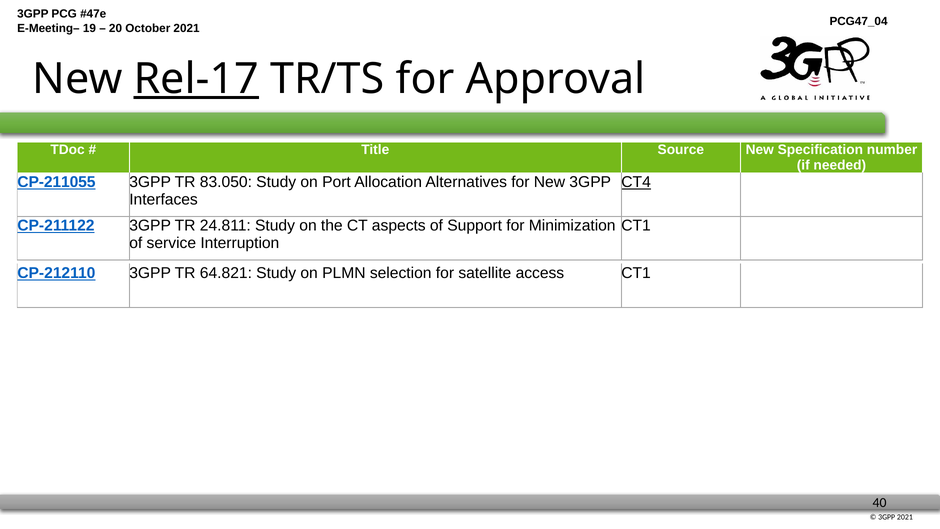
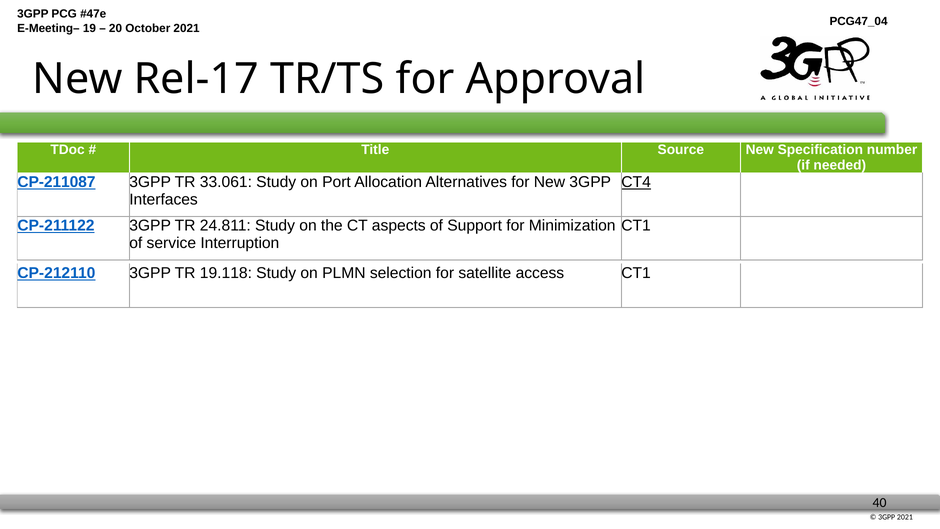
Rel-17 underline: present -> none (196, 79)
CP-211055: CP-211055 -> CP-211087 (56, 182)
83.050: 83.050 -> 33.061 (226, 182)
64.821: 64.821 -> 19.118 (226, 273)
